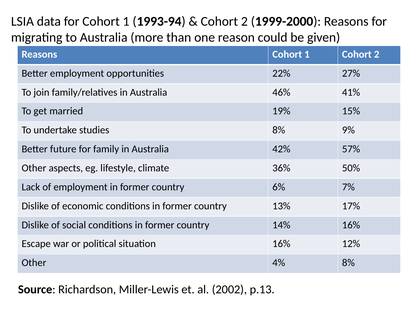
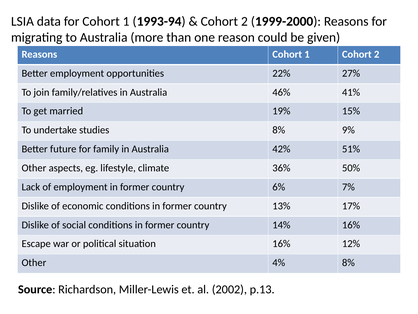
57%: 57% -> 51% (351, 149)
